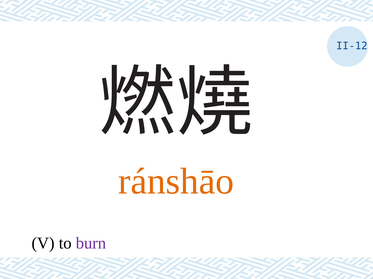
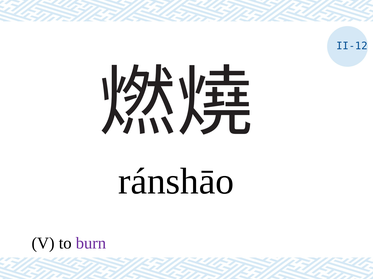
ránshāo colour: orange -> black (176, 182)
